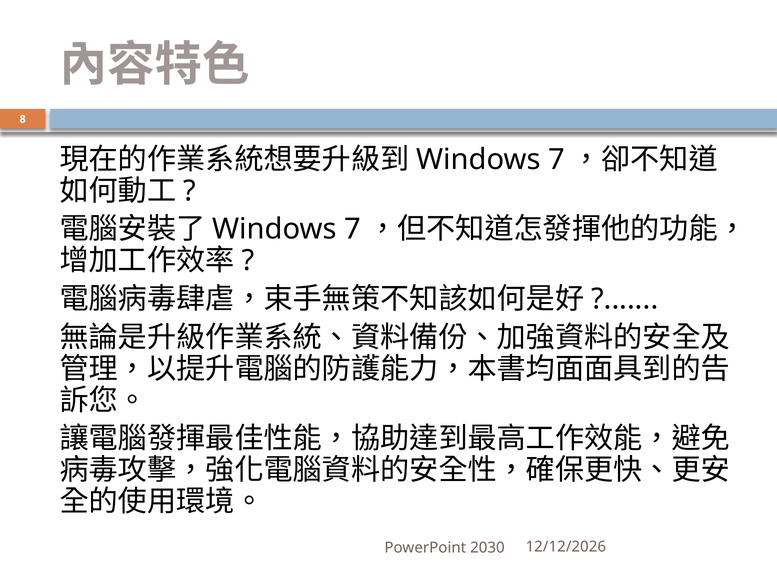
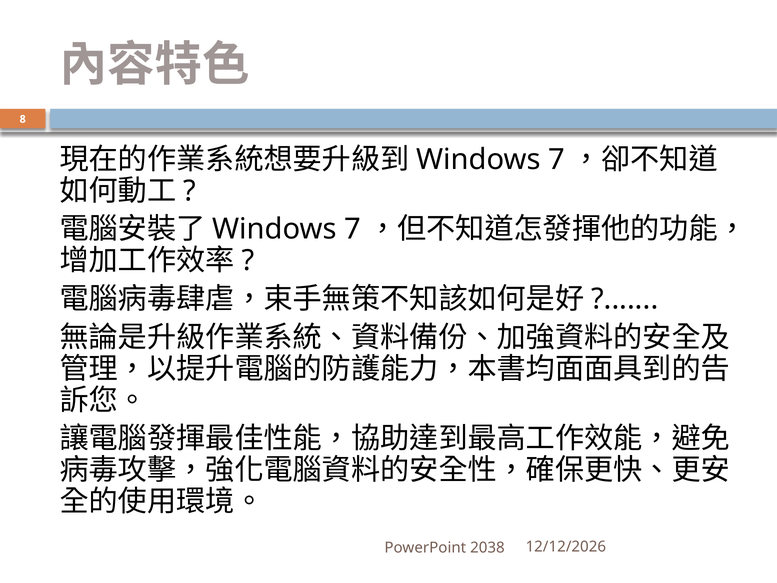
2030: 2030 -> 2038 (487, 547)
